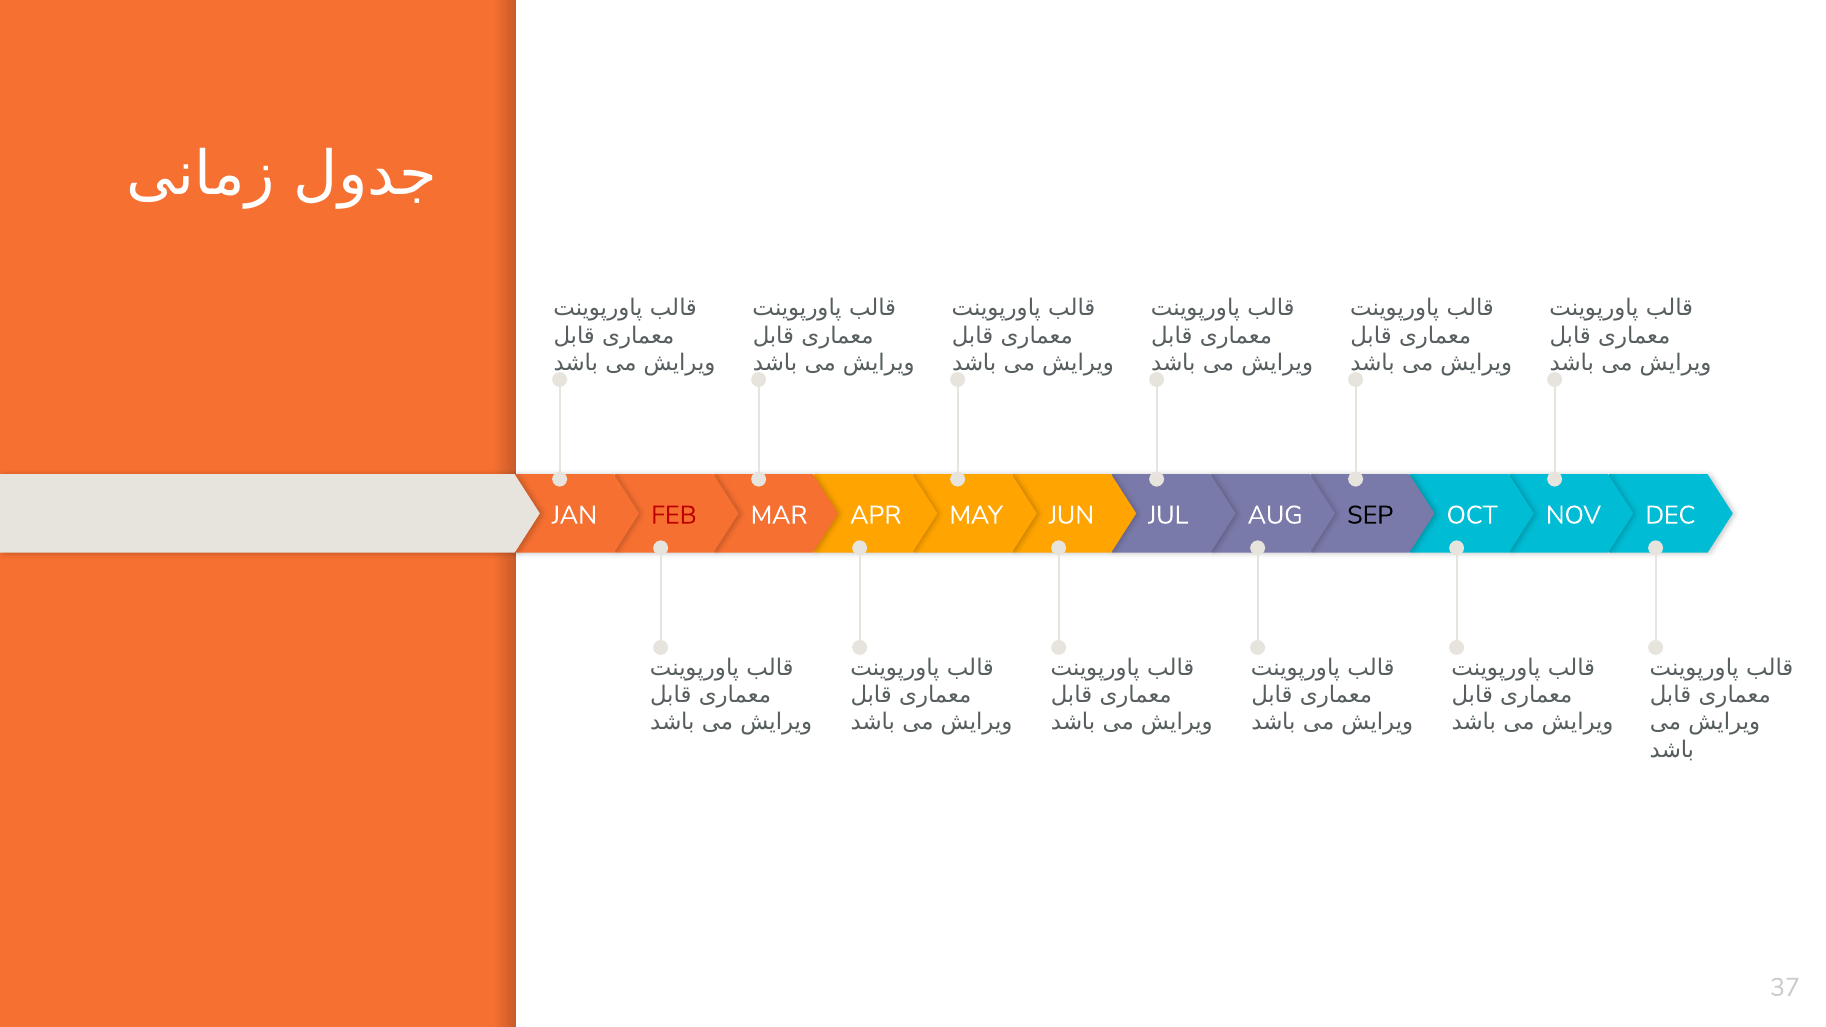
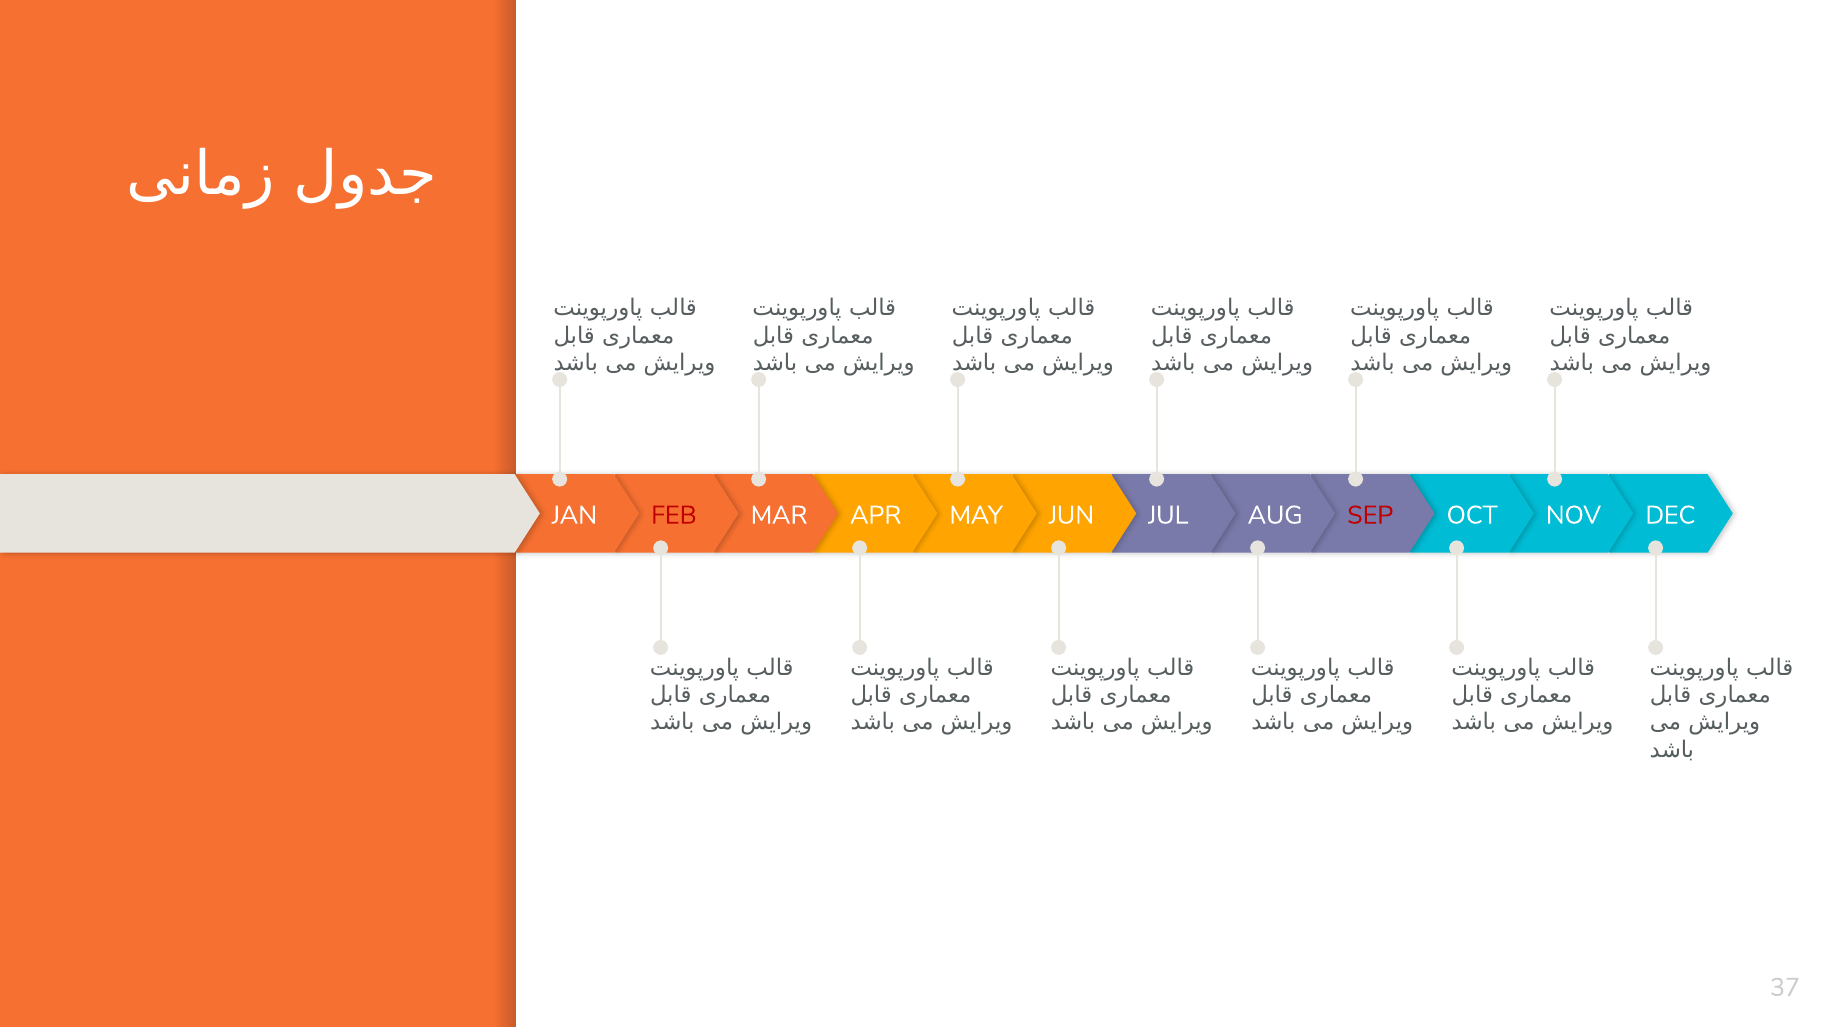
SEP colour: black -> red (1370, 515)
